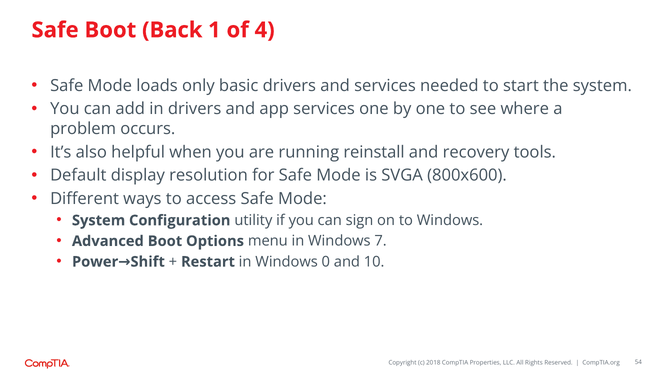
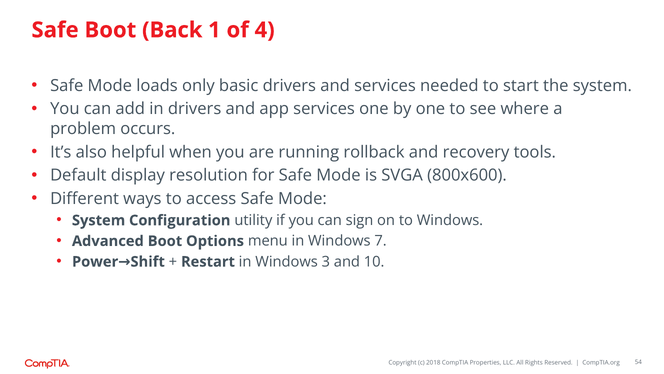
reinstall: reinstall -> rollback (374, 152)
0: 0 -> 3 (326, 261)
